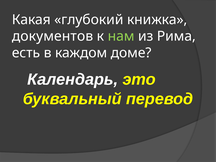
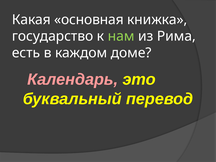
глубокий: глубокий -> основная (89, 20)
документов: документов -> государство (53, 36)
Календарь colour: white -> pink (73, 79)
